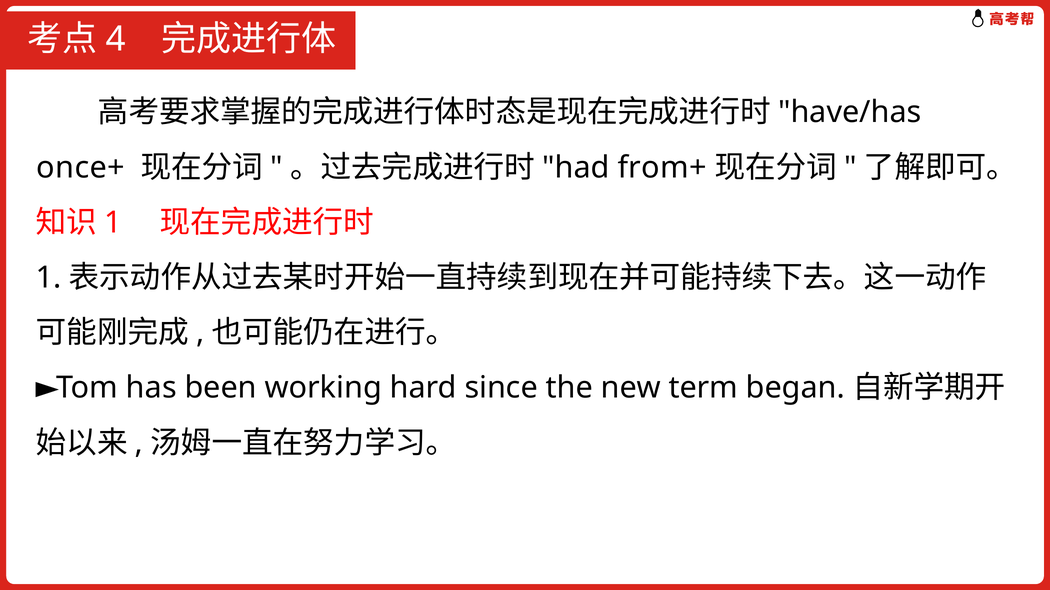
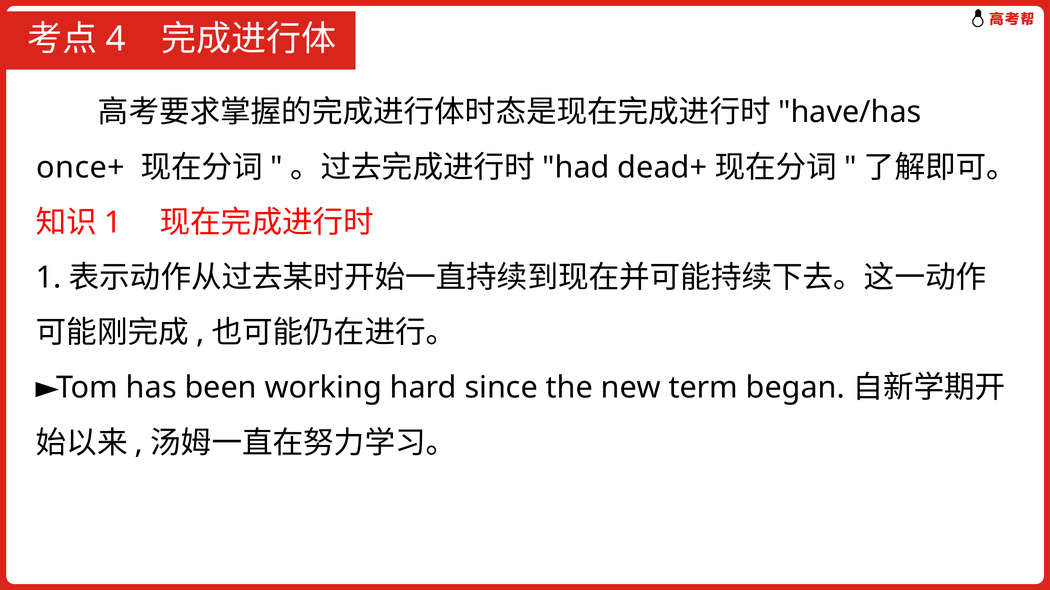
from+: from+ -> dead+ (662, 168)
